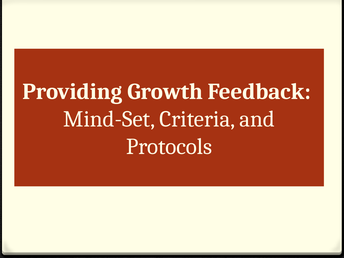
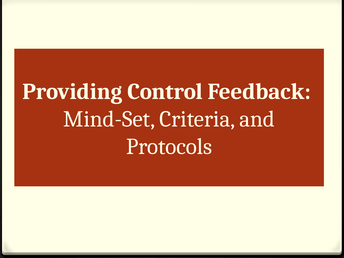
Growth: Growth -> Control (165, 92)
